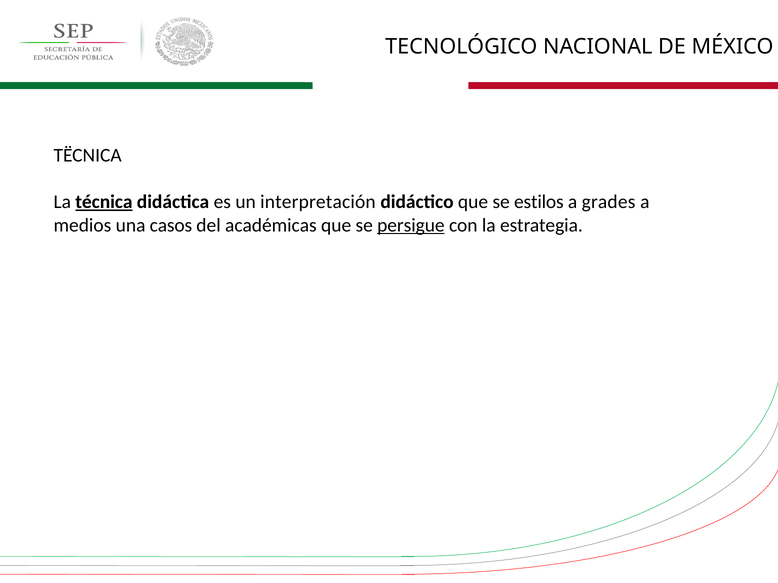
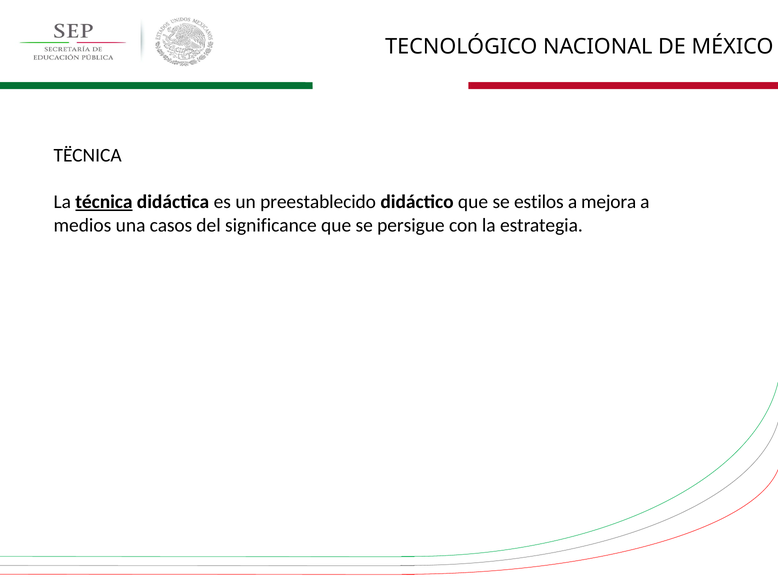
interpretación: interpretación -> preestablecido (318, 202)
grades: grades -> mejora (609, 202)
académicas: académicas -> significance (271, 225)
persigue underline: present -> none (411, 225)
